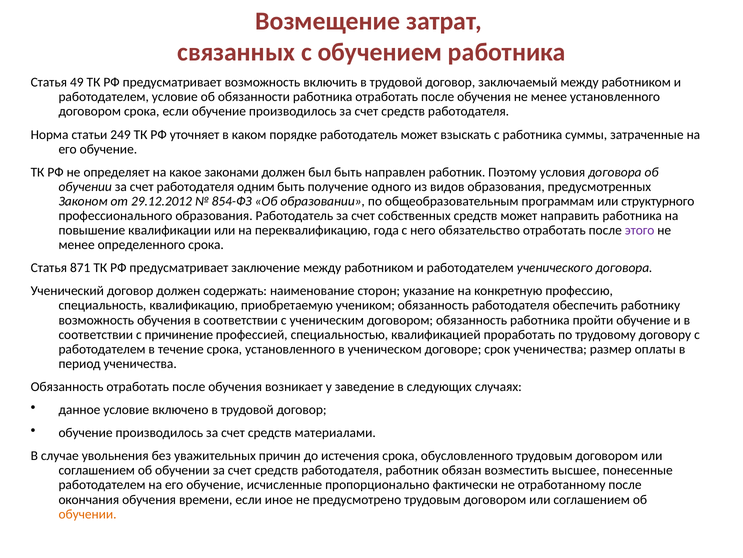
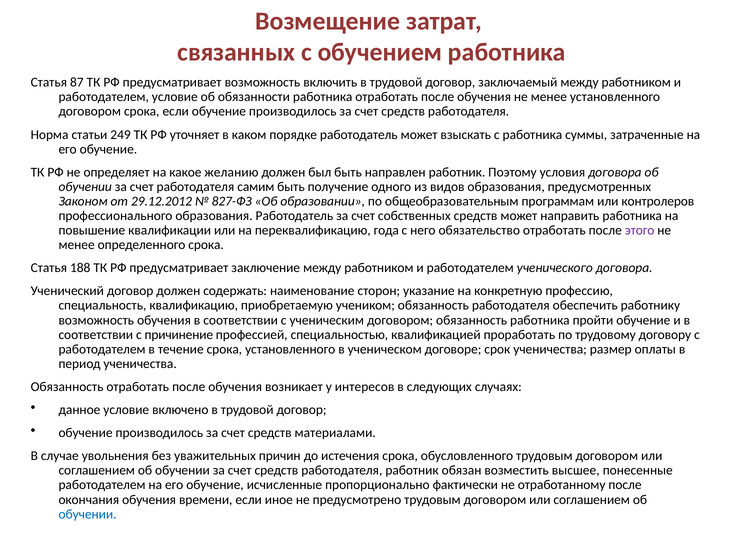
49: 49 -> 87 (77, 82)
законами: законами -> желанию (231, 172)
одним: одним -> самим (256, 186)
854-ФЗ: 854-ФЗ -> 827-ФЗ (232, 201)
структурного: структурного -> контролеров (658, 201)
871: 871 -> 188 (80, 268)
заведение: заведение -> интересов (365, 386)
обучении colour: orange -> blue (88, 513)
